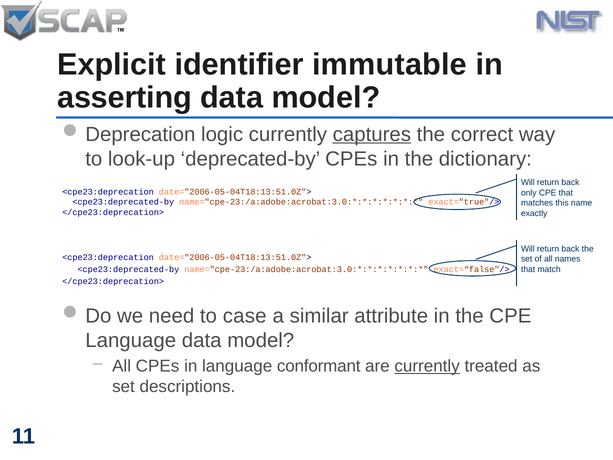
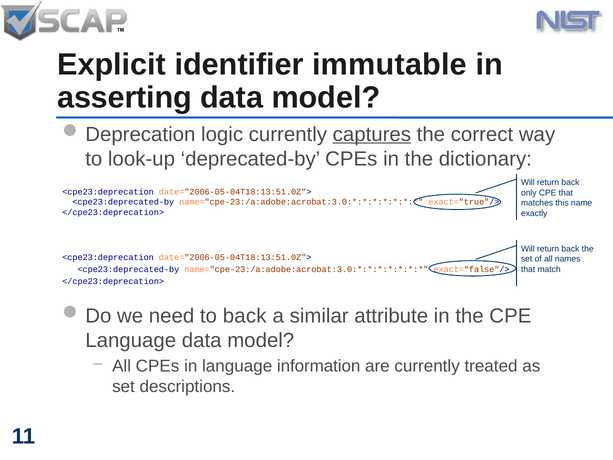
to case: case -> back (245, 316)
conformant: conformant -> information (319, 366)
currently underline: present -> none (427, 366)
